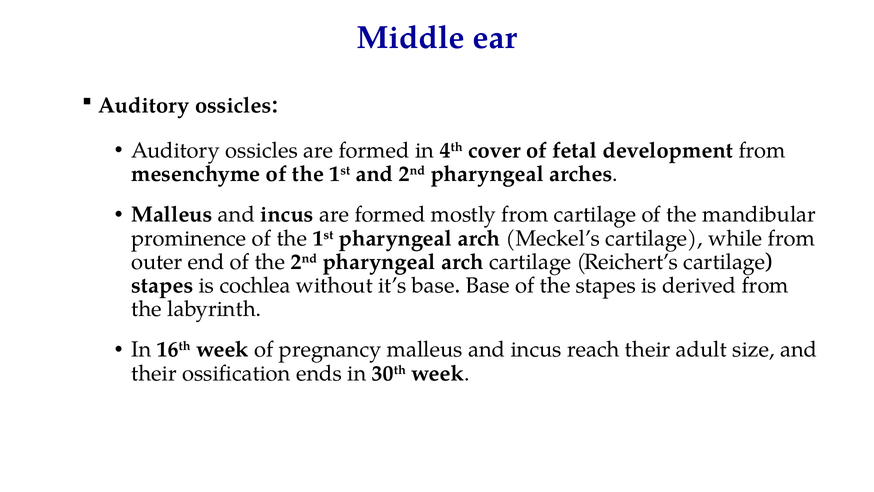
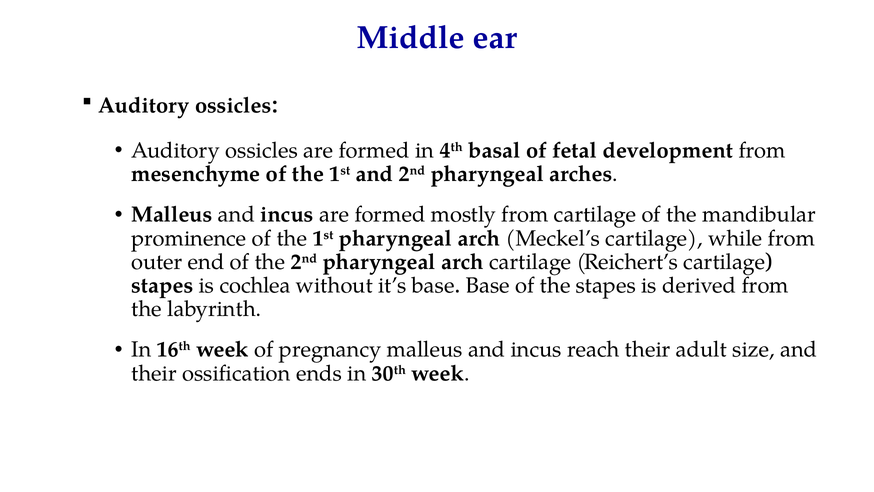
cover: cover -> basal (494, 150)
